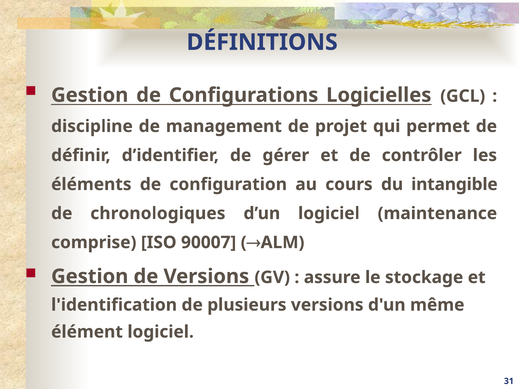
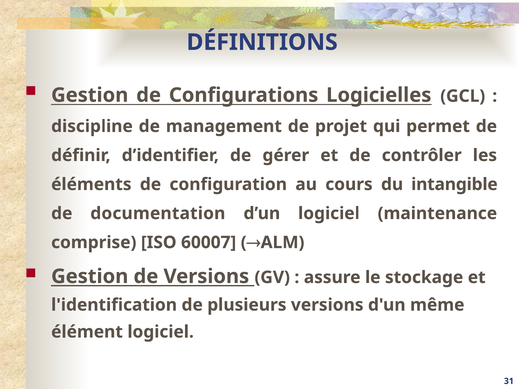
chronologiques: chronologiques -> documentation (158, 214)
90007: 90007 -> 60007 (209, 243)
